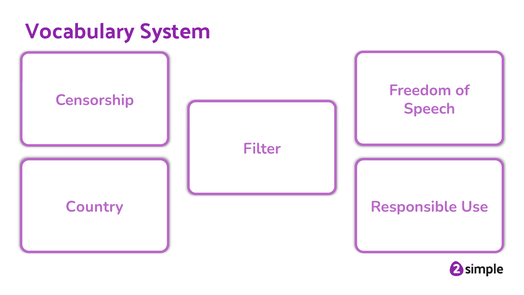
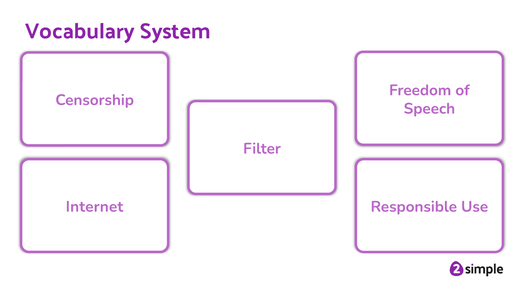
Country: Country -> Internet (94, 206)
